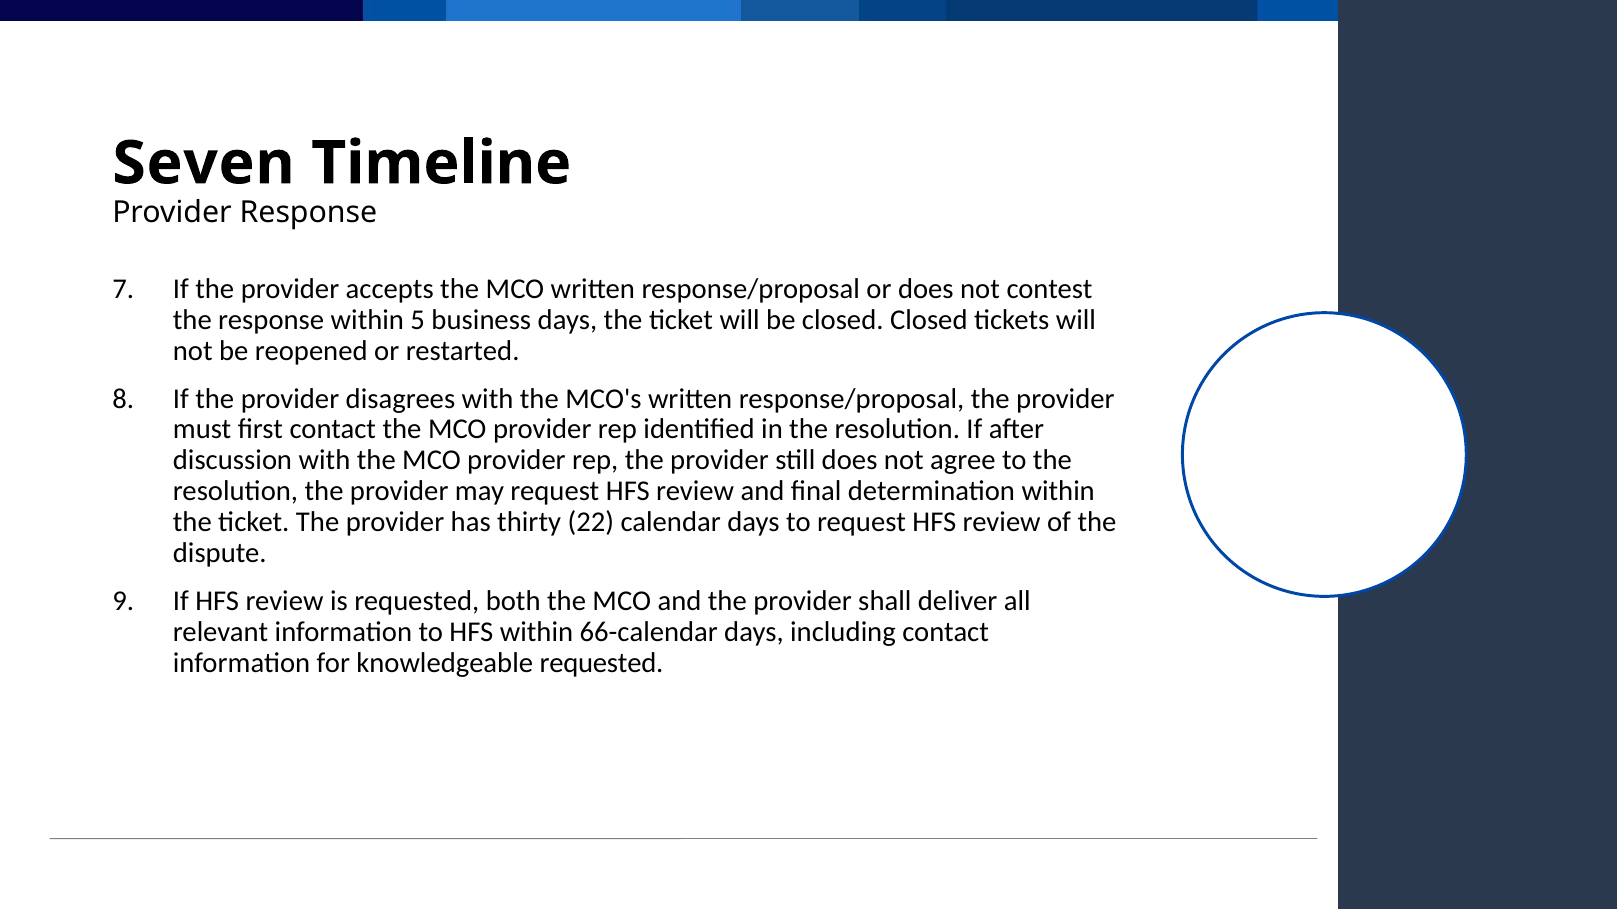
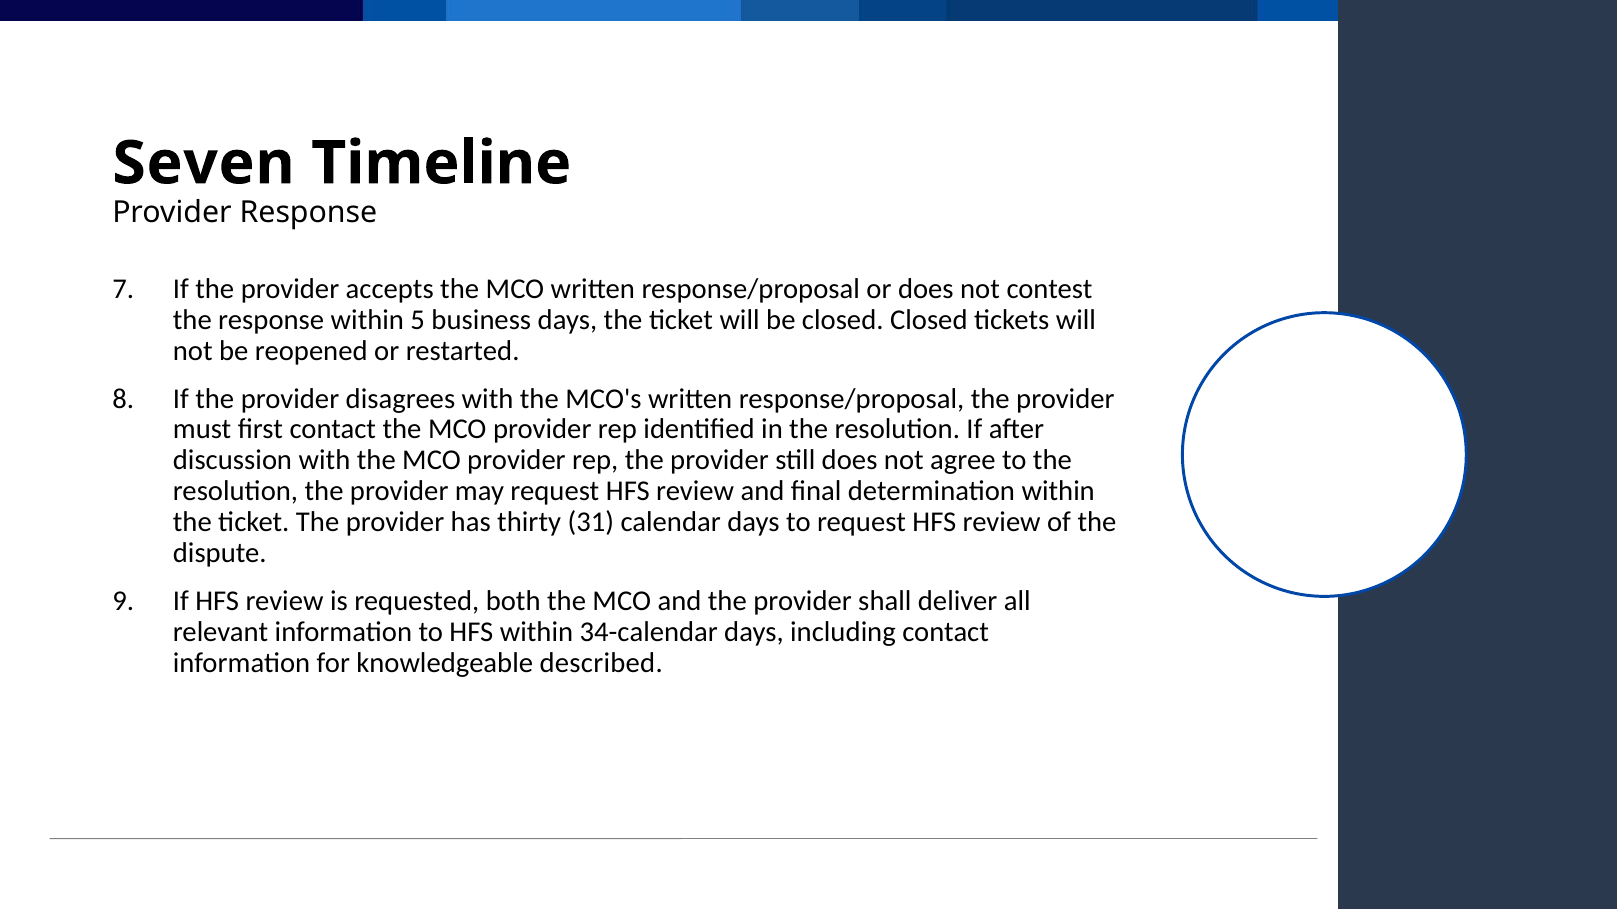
22: 22 -> 31 (591, 523)
66-calendar: 66-calendar -> 34-calendar (649, 633)
knowledgeable requested: requested -> described (601, 664)
